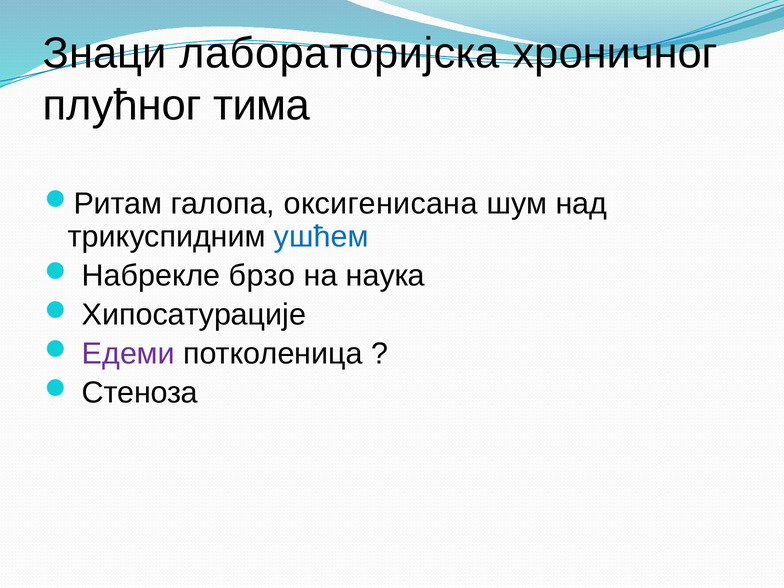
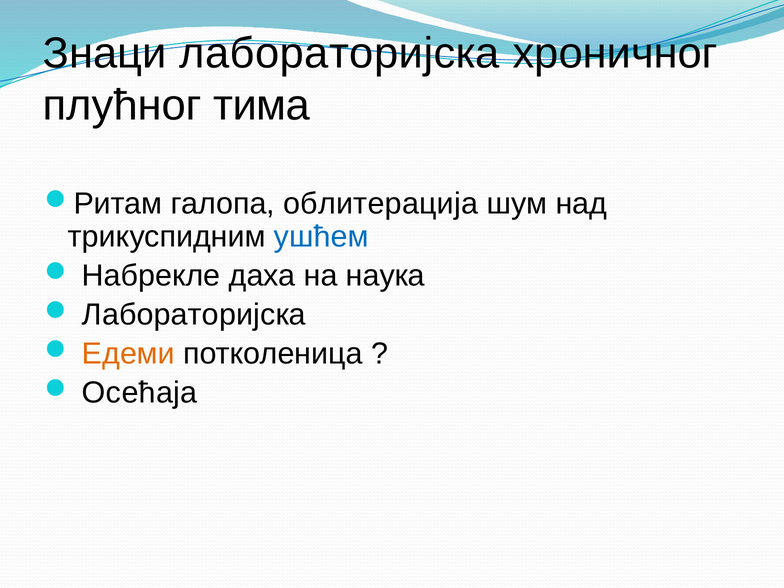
оксигенисана: оксигенисана -> облитерација (381, 204)
брзо: брзо -> даха (262, 276)
Хипосатурације: Хипосатурације -> Лабораторијска (194, 315)
Едеми colour: purple -> orange (128, 354)
Стеноза: Стеноза -> Осећаја (140, 393)
